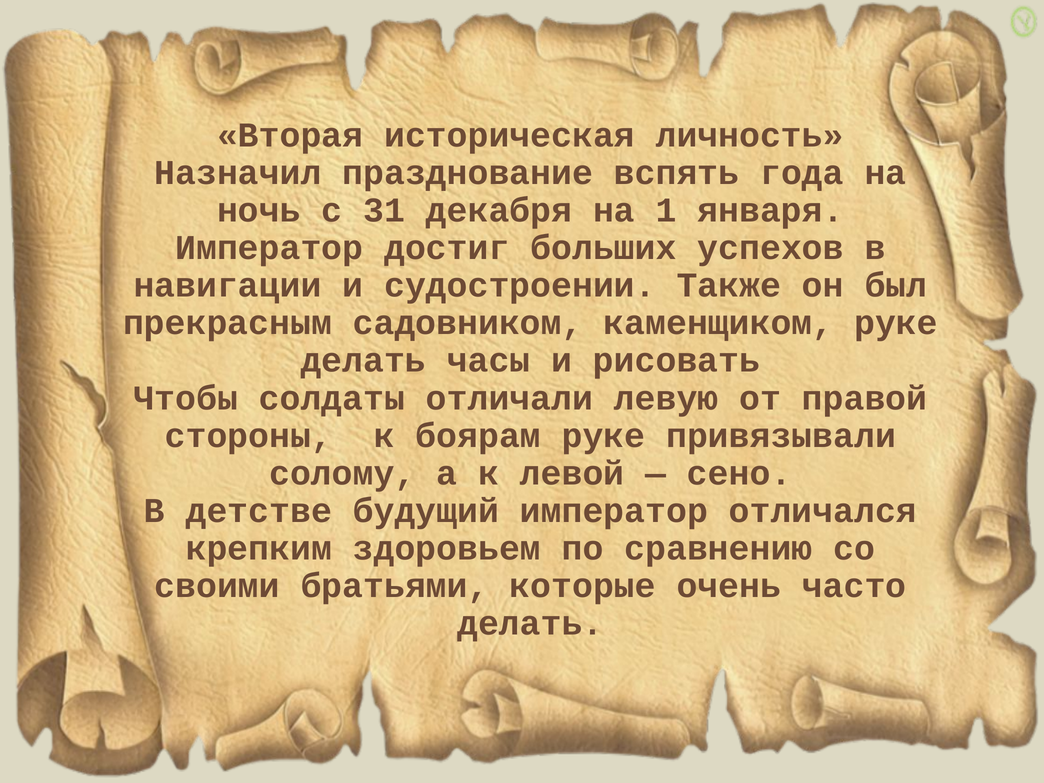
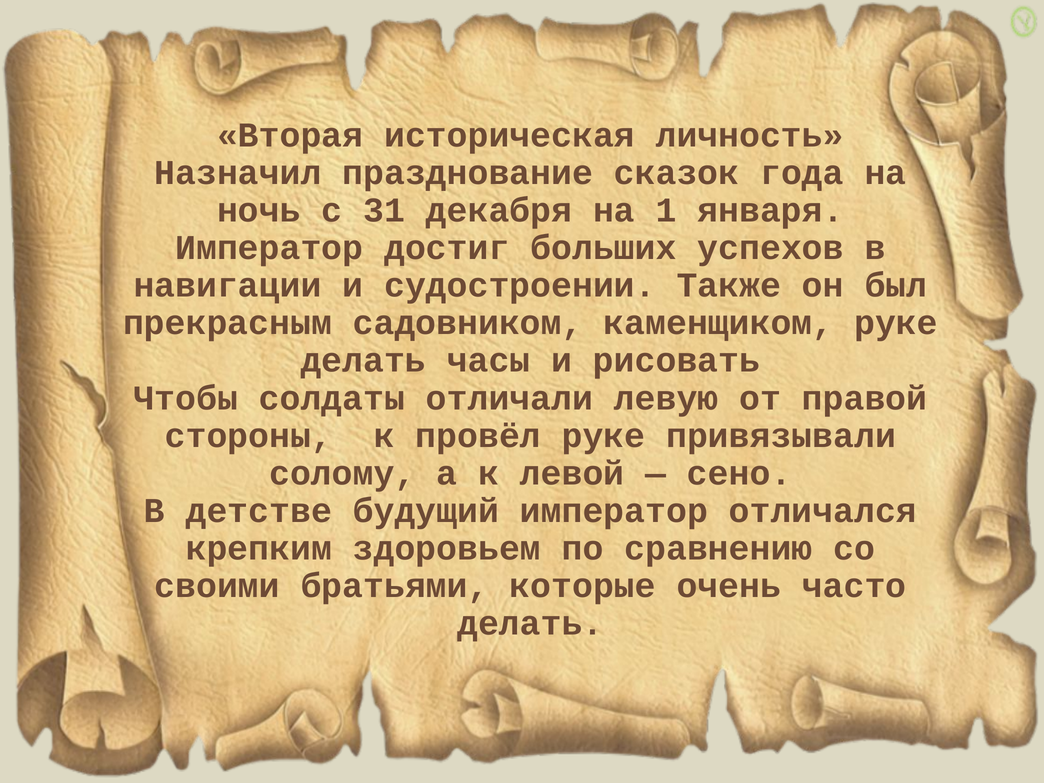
вспять: вспять -> сказок (677, 173)
боярам: боярам -> провёл (478, 436)
